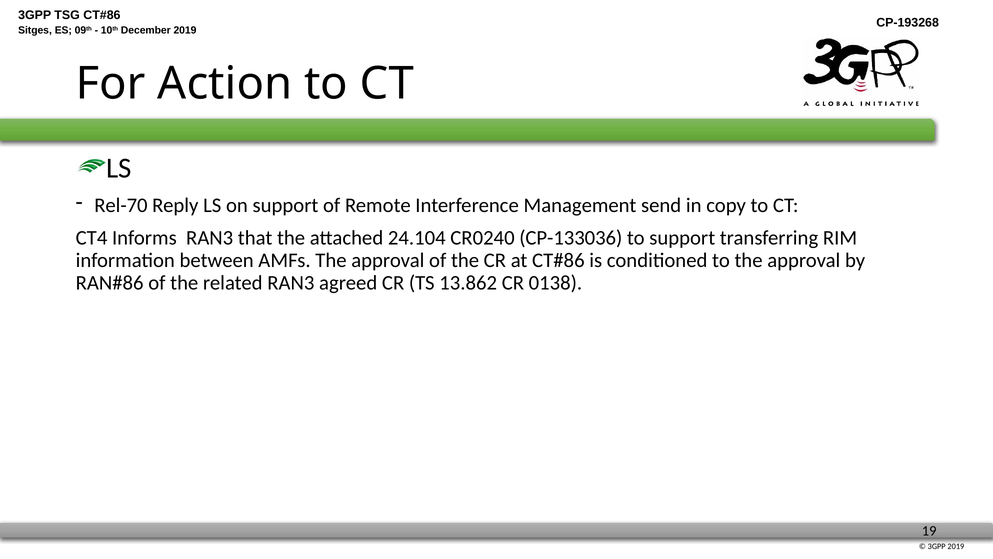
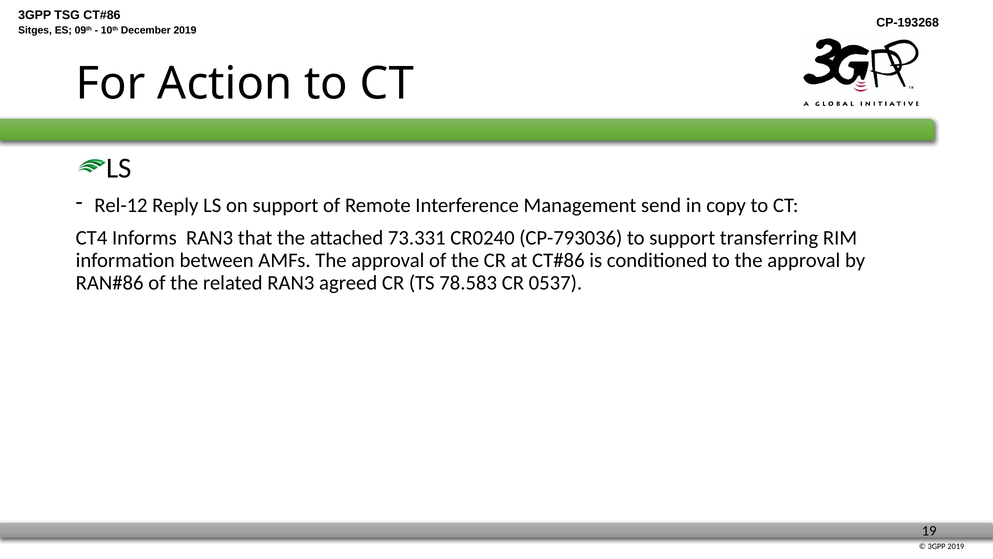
Rel-70: Rel-70 -> Rel-12 (121, 205)
24.104: 24.104 -> 73.331 (417, 238)
CP-133036: CP-133036 -> CP-793036 (571, 238)
13.862: 13.862 -> 78.583 (468, 282)
0138: 0138 -> 0537 (555, 282)
